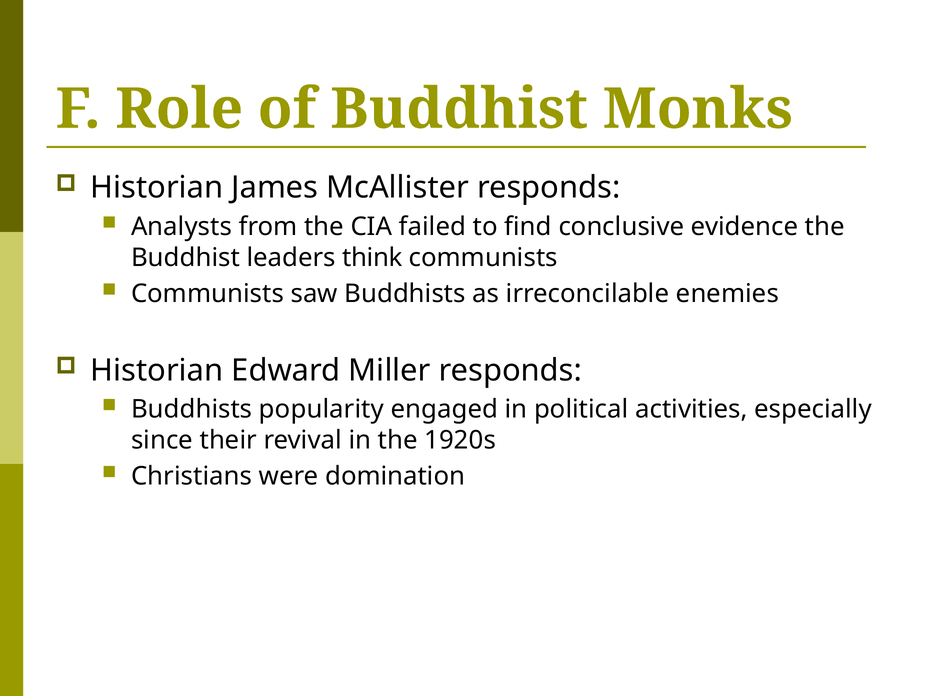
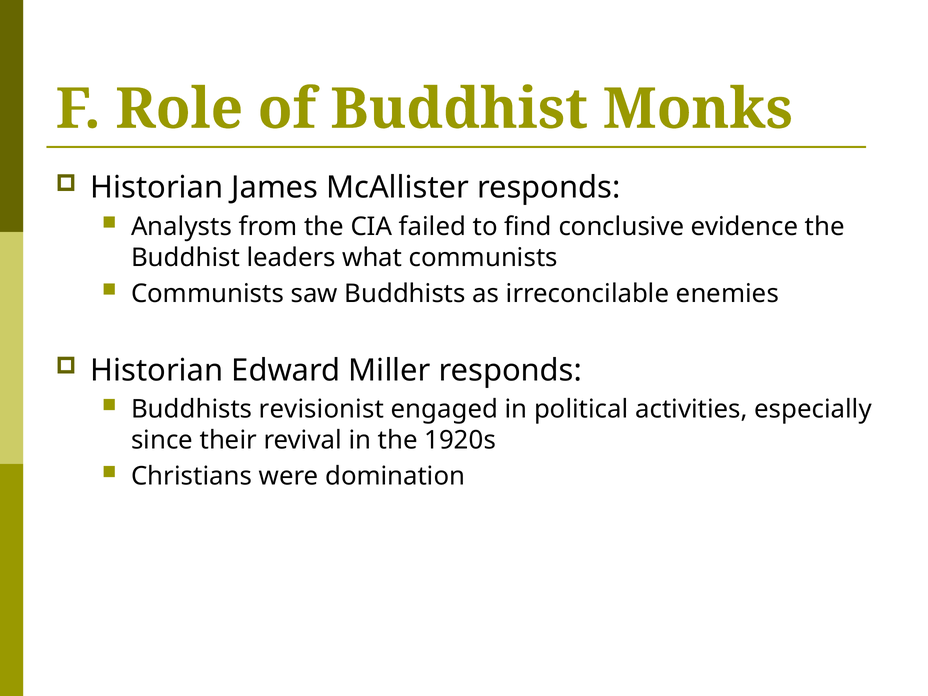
think: think -> what (372, 258)
popularity: popularity -> revisionist (321, 409)
